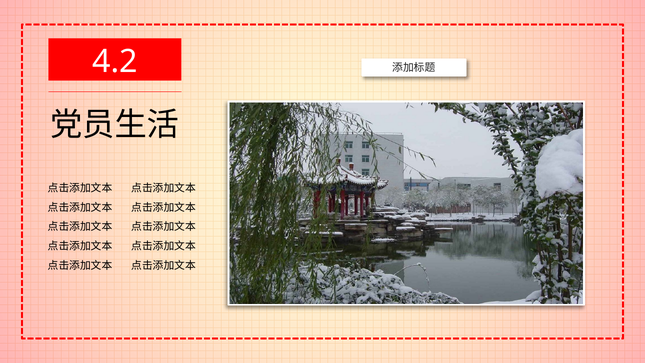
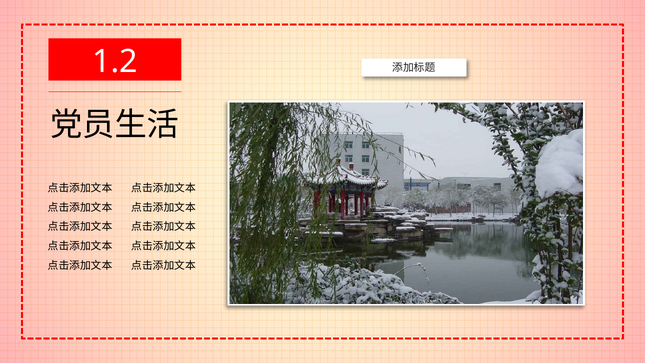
4.2: 4.2 -> 1.2 (115, 61)
